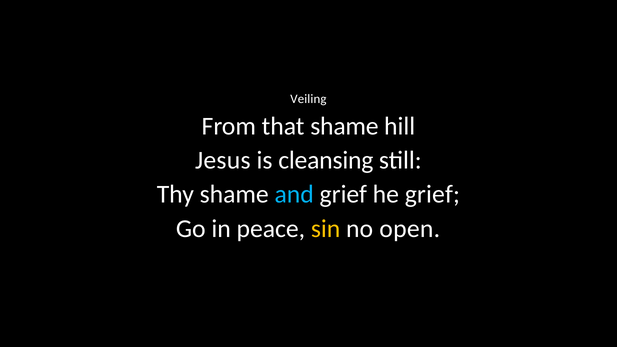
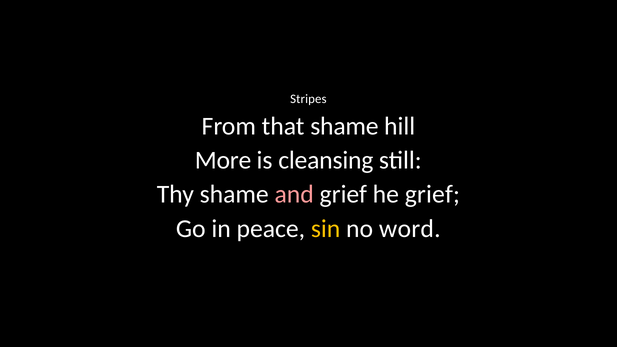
Veiling: Veiling -> Stripes (308, 99)
Jesus: Jesus -> More (223, 160)
and colour: light blue -> pink (294, 194)
open: open -> word (410, 229)
